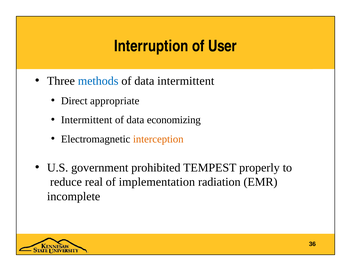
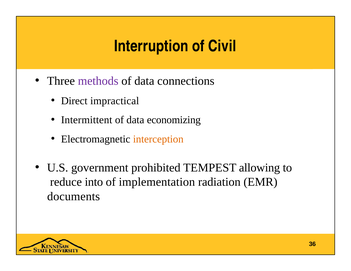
User: User -> Civil (222, 46)
methods colour: blue -> purple (98, 81)
data intermittent: intermittent -> connections (186, 81)
appropriate: appropriate -> impractical (115, 101)
properly: properly -> allowing (259, 168)
real: real -> into (94, 182)
incomplete: incomplete -> documents (74, 197)
